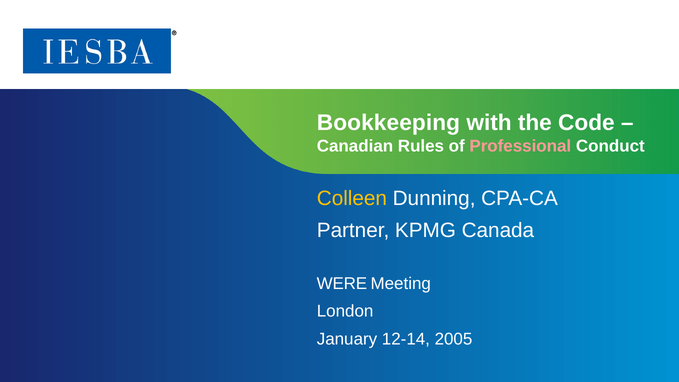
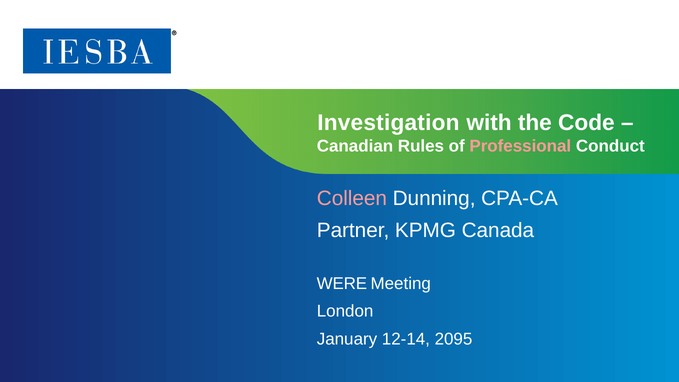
Bookkeeping: Bookkeeping -> Investigation (388, 123)
Colleen colour: yellow -> pink (352, 198)
2005: 2005 -> 2095 (454, 339)
